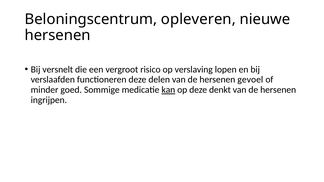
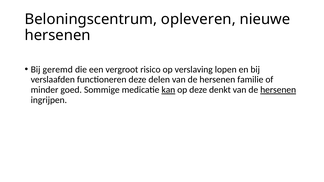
versnelt: versnelt -> geremd (58, 70)
gevoel: gevoel -> familie (250, 80)
hersenen underline: none -> present (278, 90)
